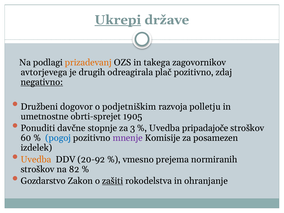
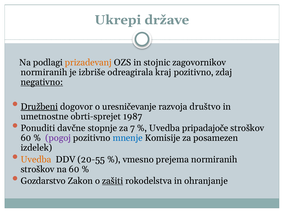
Ukrepi underline: present -> none (118, 20)
takega: takega -> stojnic (157, 63)
avtorjevega: avtorjevega -> normiranih (44, 72)
drugih: drugih -> izbriše (92, 72)
plač: plač -> kraj (163, 72)
Družbeni underline: none -> present (39, 107)
podjetniškim: podjetniškim -> uresničevanje (129, 107)
polletju: polletju -> društvo (205, 107)
1905: 1905 -> 1987 (133, 116)
3: 3 -> 7 (133, 128)
pogoj colour: blue -> purple (58, 138)
mnenje colour: purple -> blue (128, 138)
20-92: 20-92 -> 20-55 (91, 159)
na 82: 82 -> 60 (74, 169)
